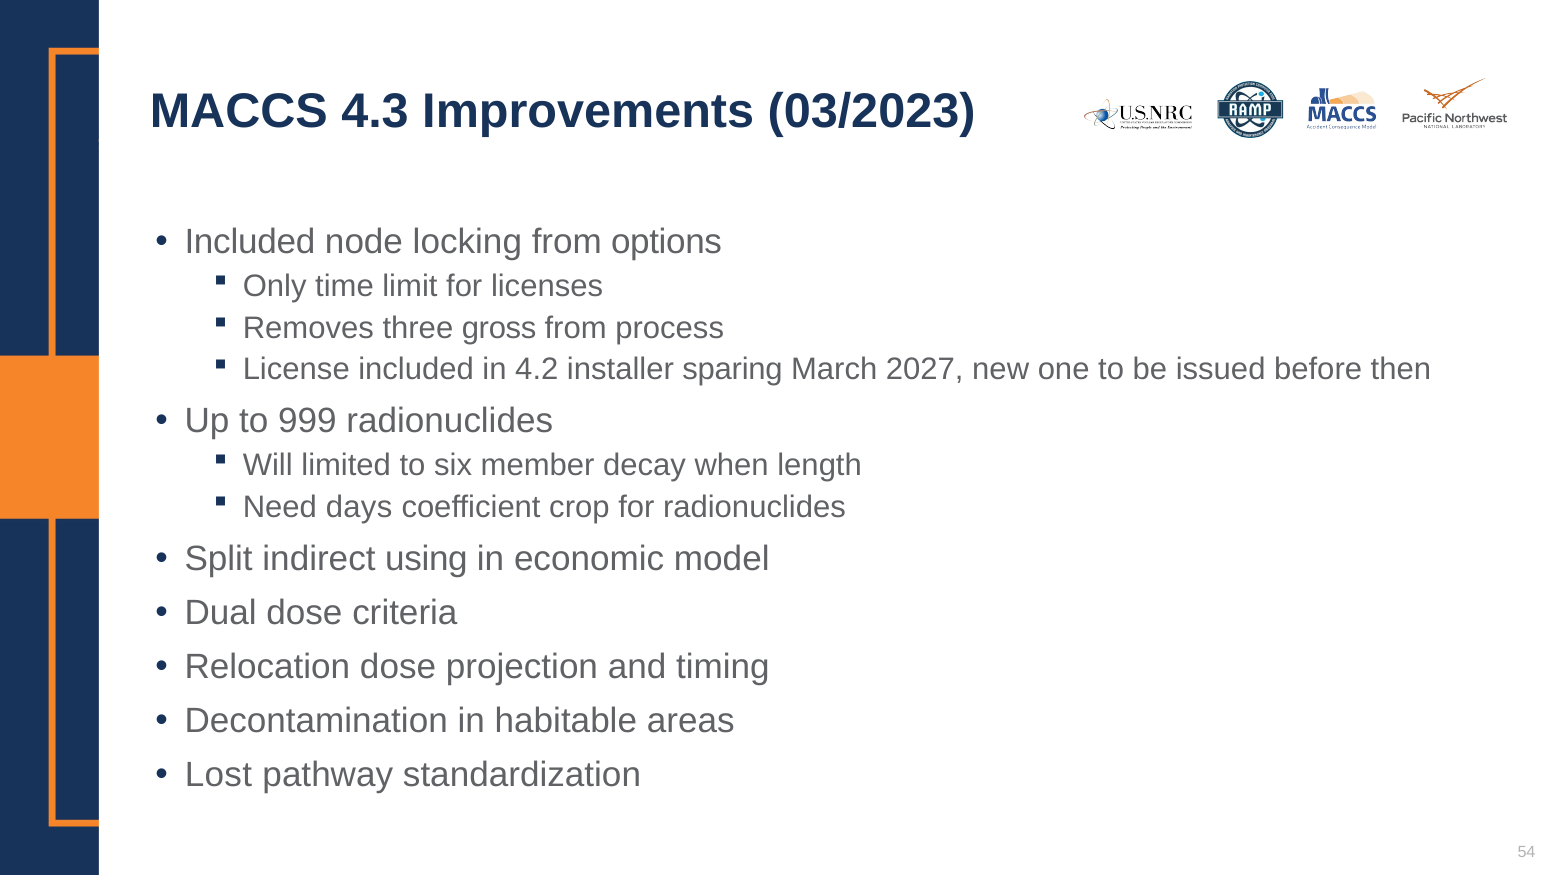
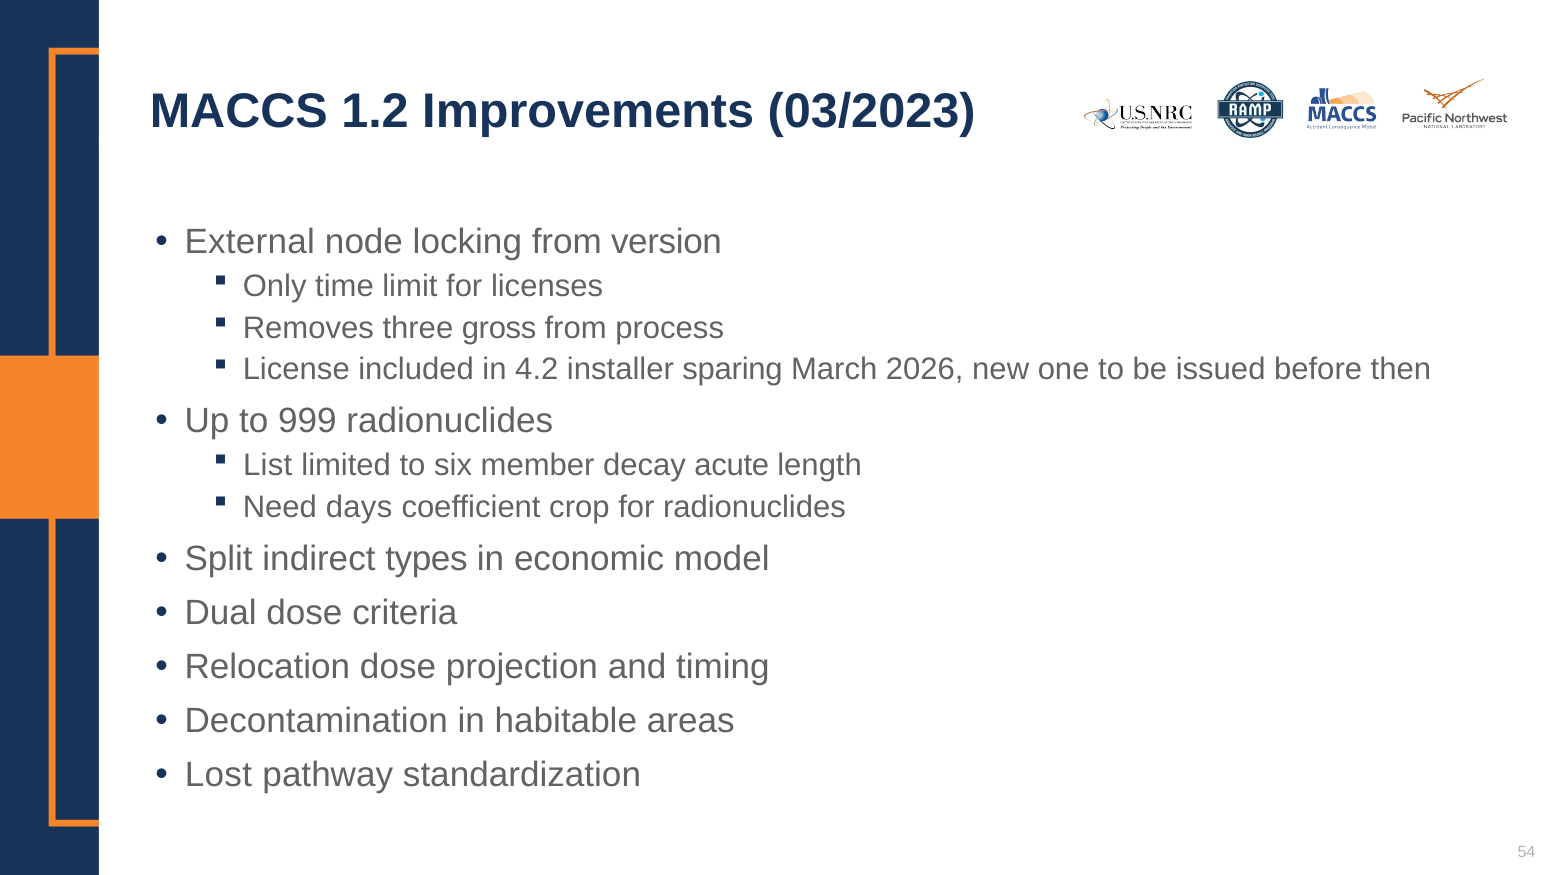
4.3: 4.3 -> 1.2 (375, 112)
Included: Included -> External (250, 242)
options: options -> version (667, 242)
2027: 2027 -> 2026 (925, 369)
Will: Will -> List (268, 465)
when: when -> acute (732, 465)
using: using -> types (426, 558)
